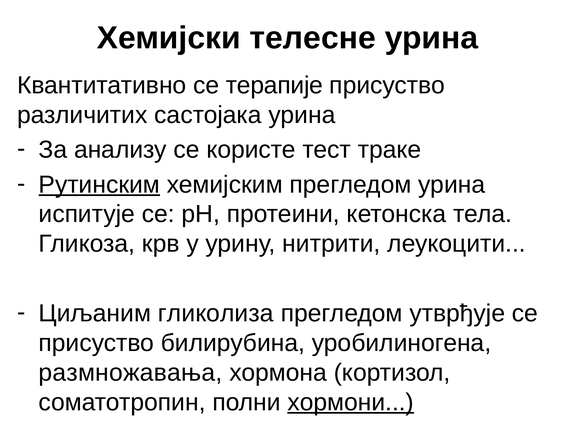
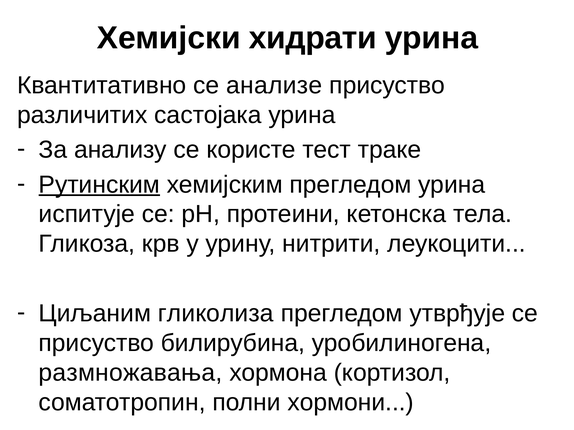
телесне: телесне -> хидрати (313, 38)
терапије: терапије -> анализе (274, 86)
хормони underline: present -> none (351, 403)
